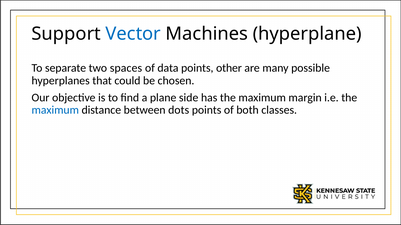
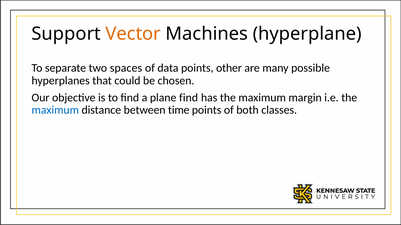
Vector colour: blue -> orange (133, 34)
plane side: side -> find (189, 98)
dots: dots -> time (179, 110)
